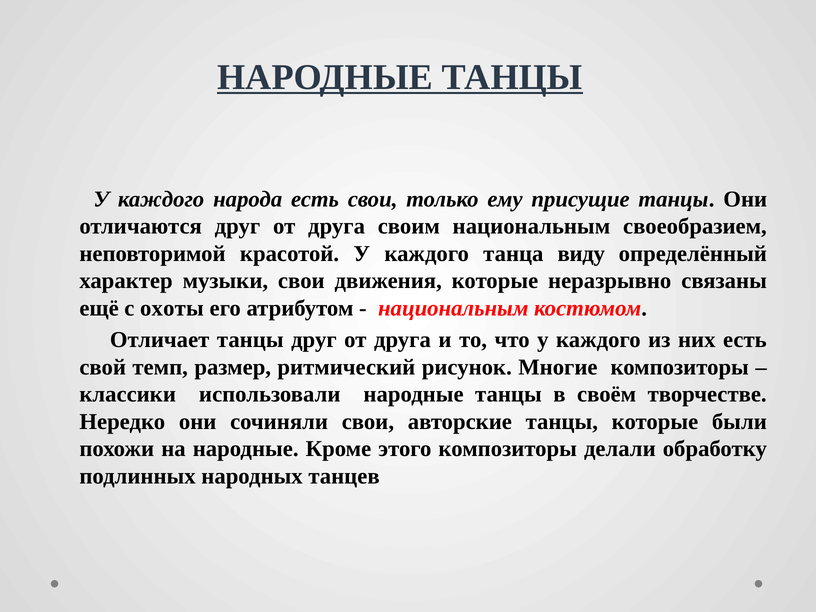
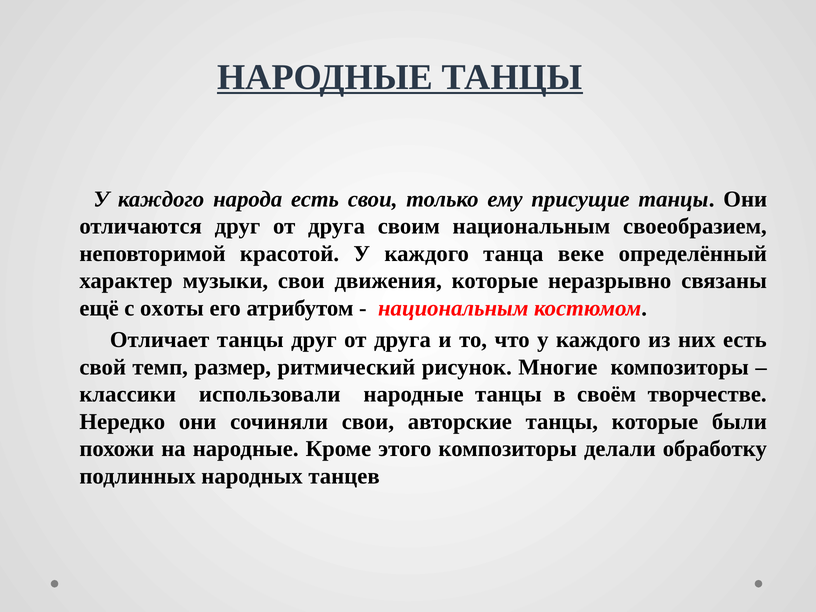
виду: виду -> веке (581, 254)
